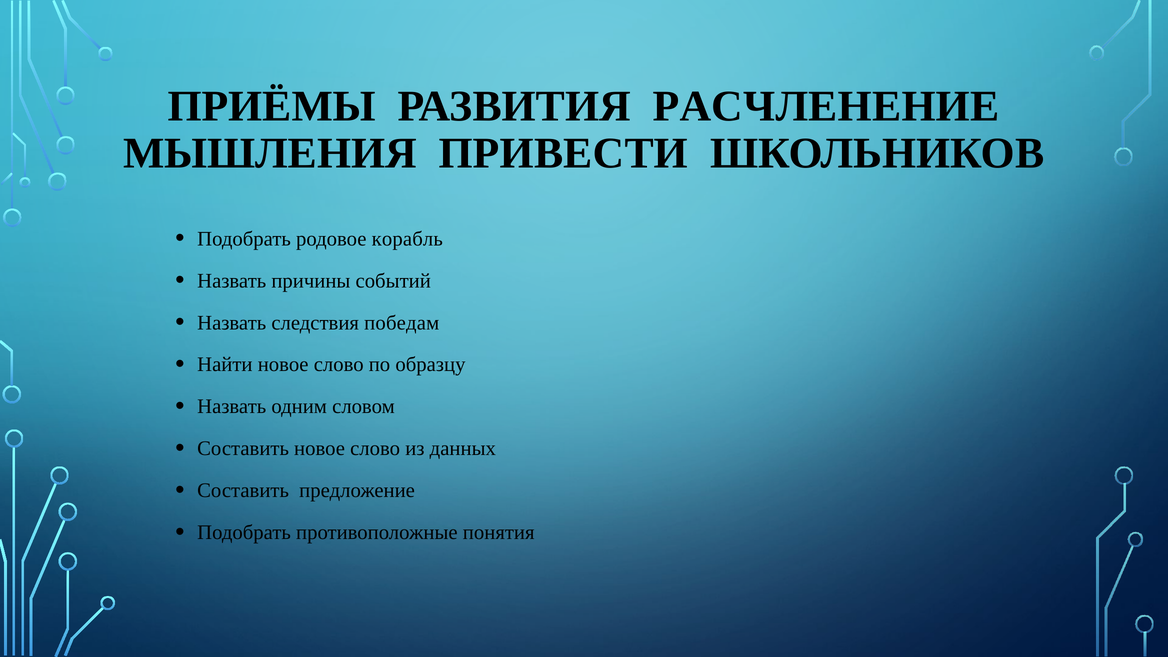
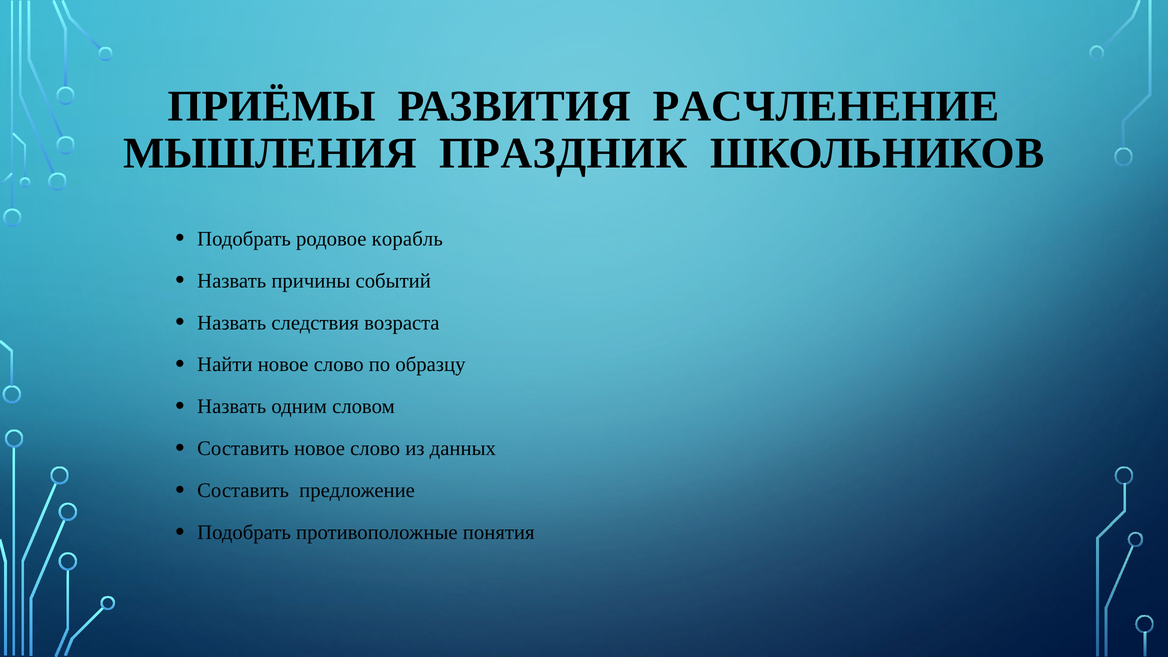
ПРИВЕСТИ: ПРИВЕСТИ -> ПРАЗДНИК (563, 153)
победам: победам -> возраста (402, 323)
